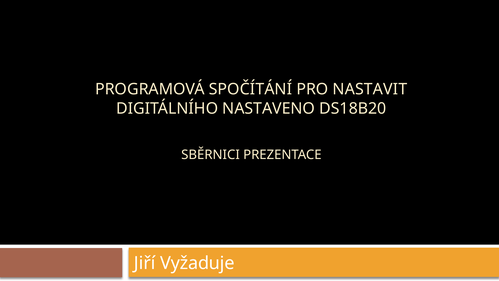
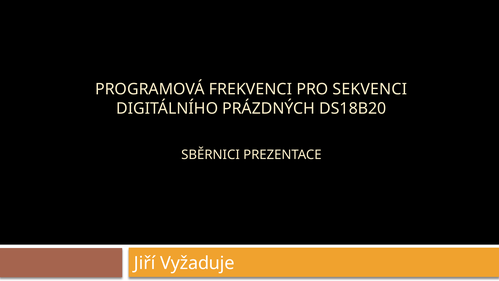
SPOČÍTÁNÍ: SPOČÍTÁNÍ -> FREKVENCI (251, 89)
NASTAVIT: NASTAVIT -> SEKVENCI (370, 89)
NASTAVENO: NASTAVENO -> PRÁZDNÝCH (269, 108)
